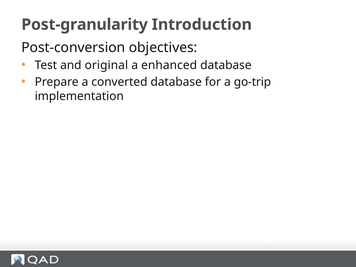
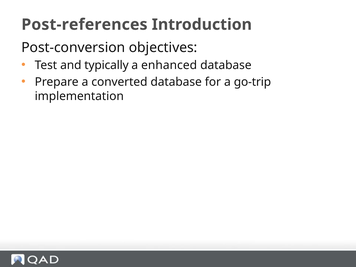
Post-granularity: Post-granularity -> Post-references (84, 25)
original: original -> typically (106, 65)
